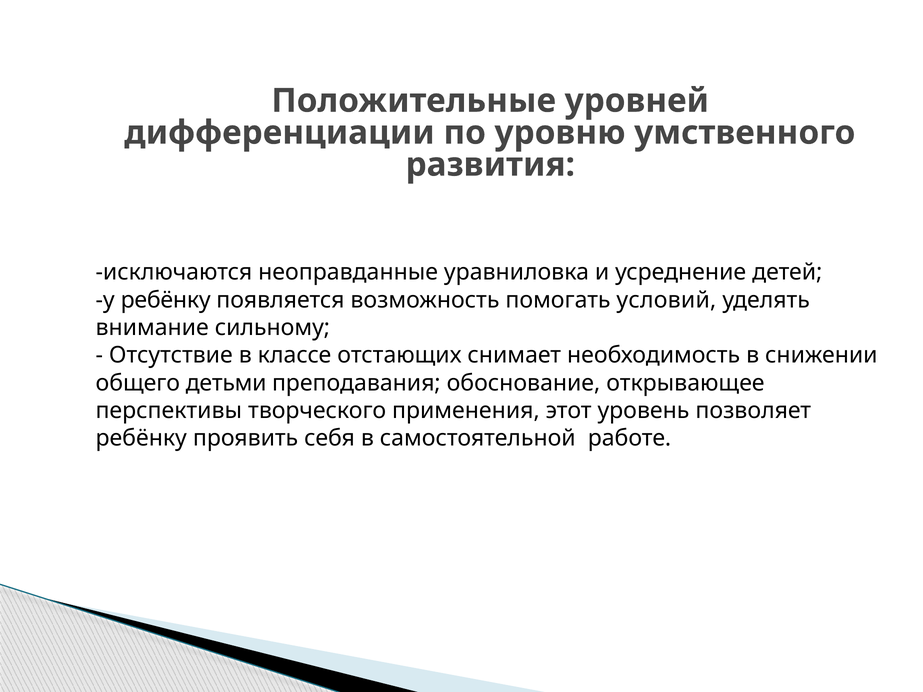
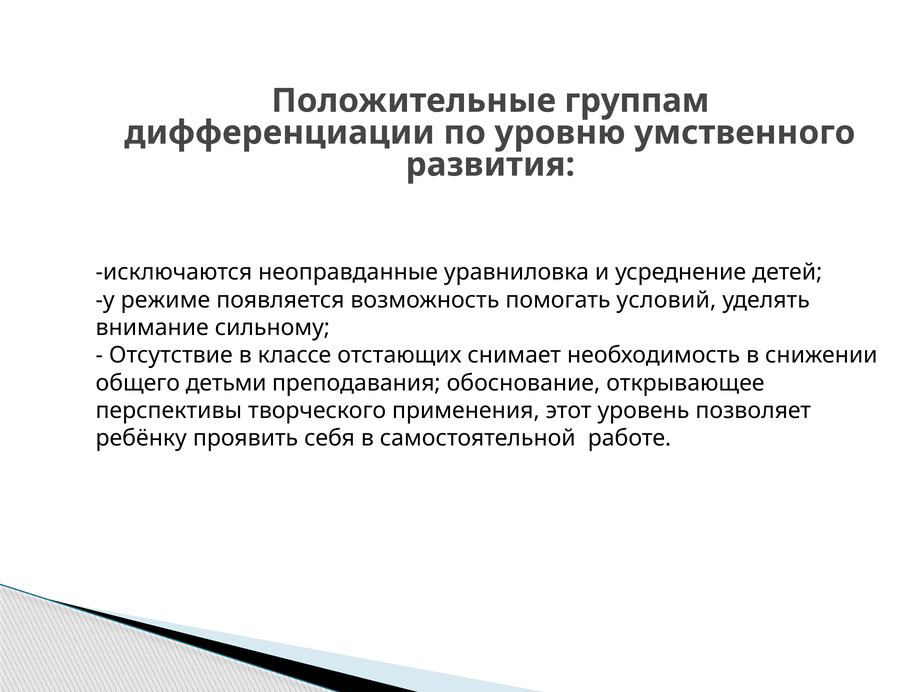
уровней: уровней -> группам (637, 101)
у ребёнку: ребёнку -> режиме (165, 300)
